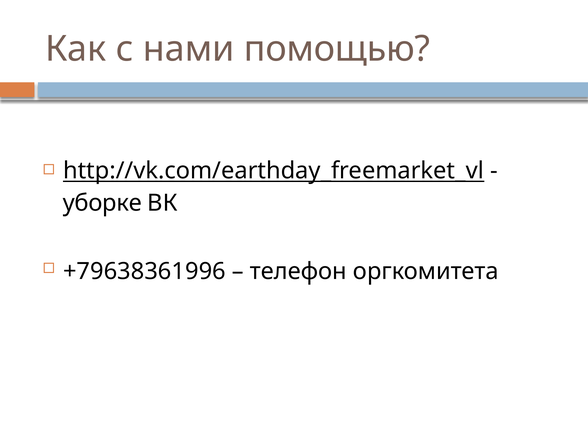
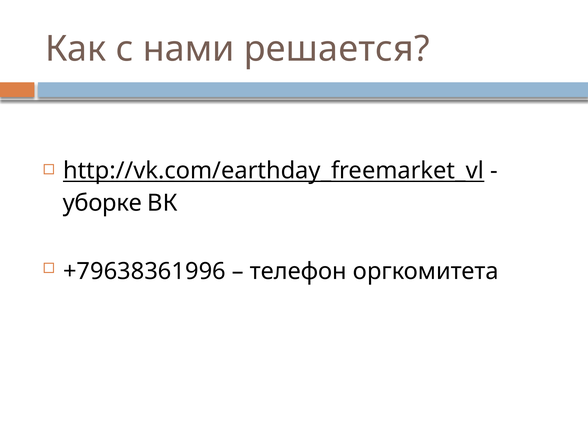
помощью: помощью -> решается (337, 49)
